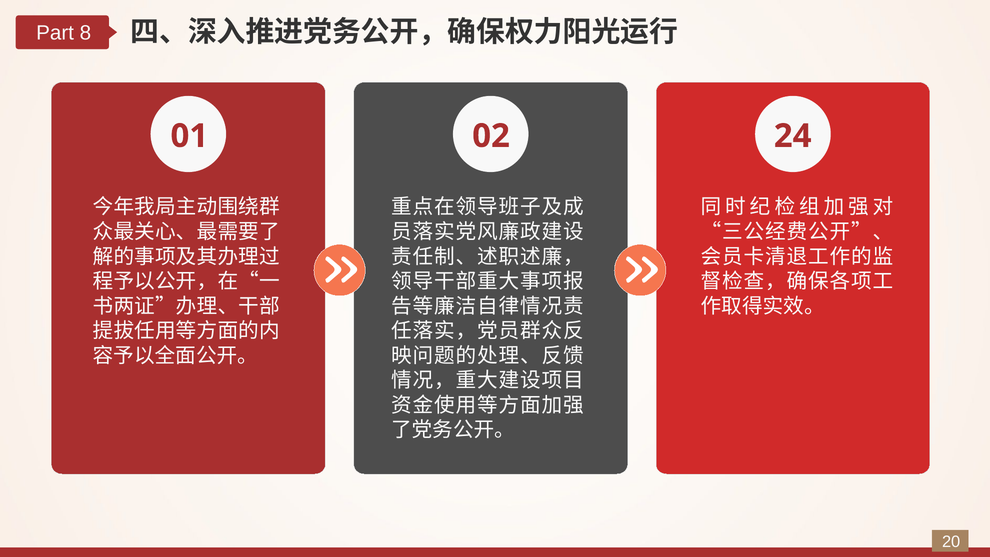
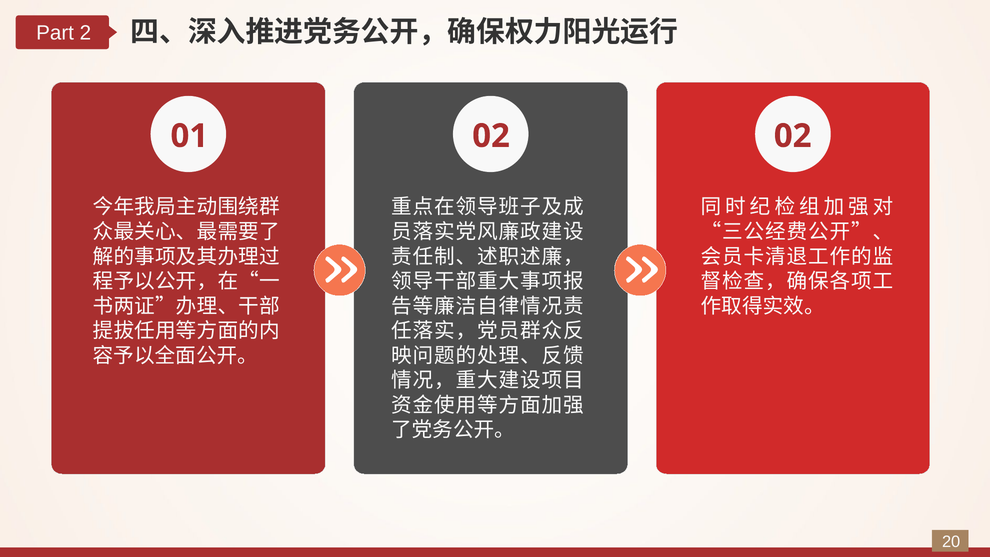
8: 8 -> 2 (85, 33)
02 24: 24 -> 02 (793, 136)
